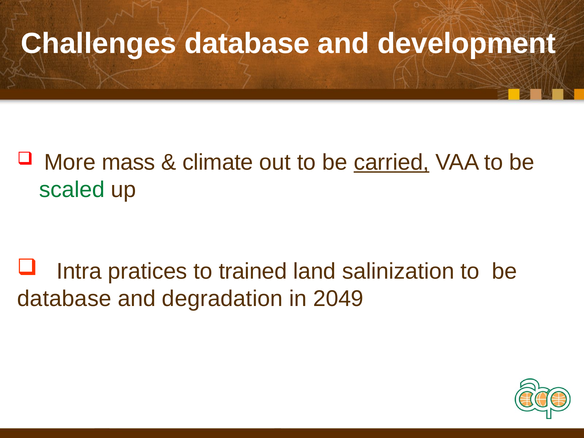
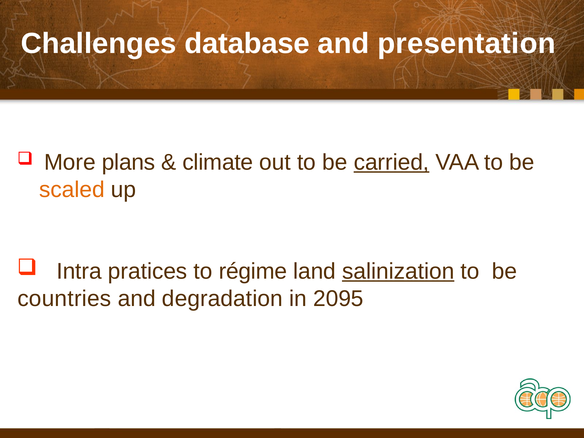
development: development -> presentation (467, 44)
mass: mass -> plans (128, 162)
scaled colour: green -> orange (72, 190)
trained: trained -> régime (253, 271)
salinization underline: none -> present (398, 271)
database: database -> countries (64, 299)
2049: 2049 -> 2095 (338, 299)
